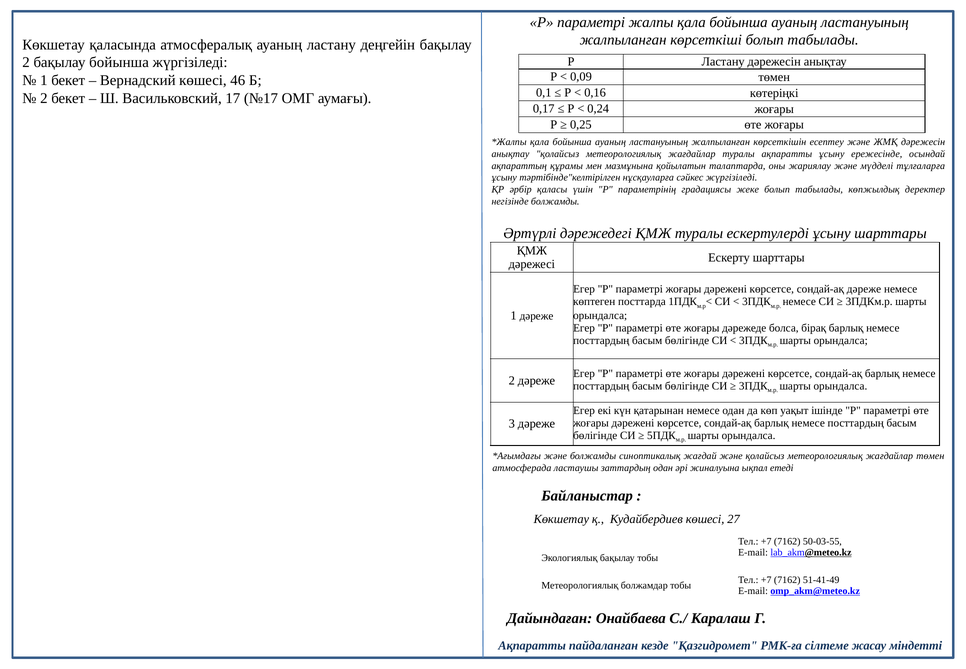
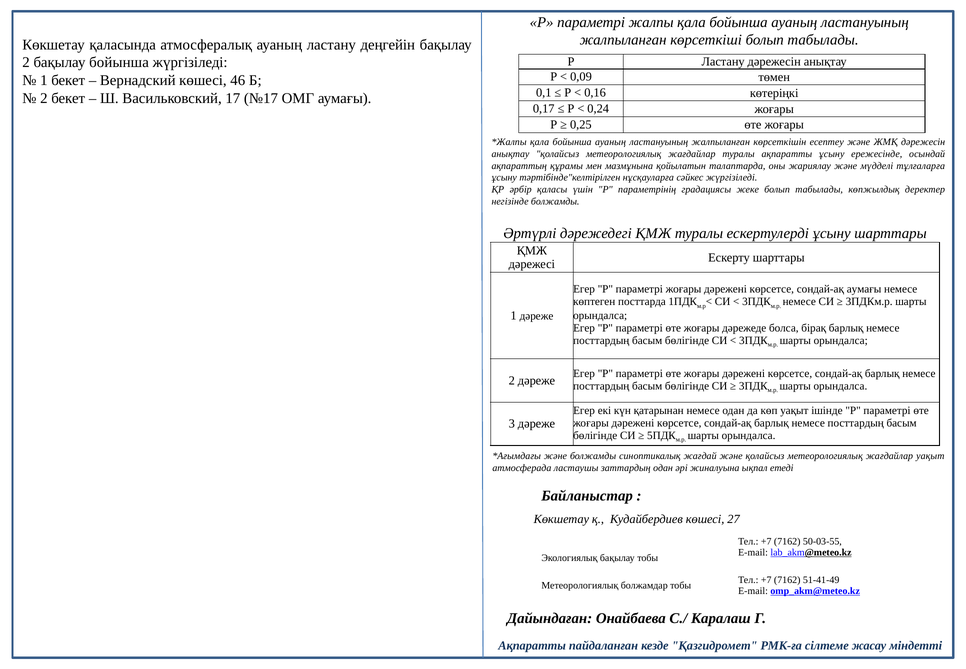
сондай-ақ дәреже: дәреже -> аумағы (864, 289)
жағдайлар төмен: төмен -> уақыт (930, 456)
